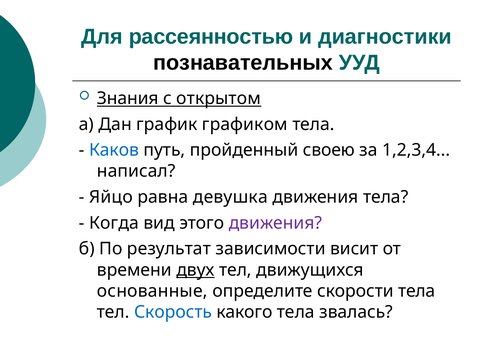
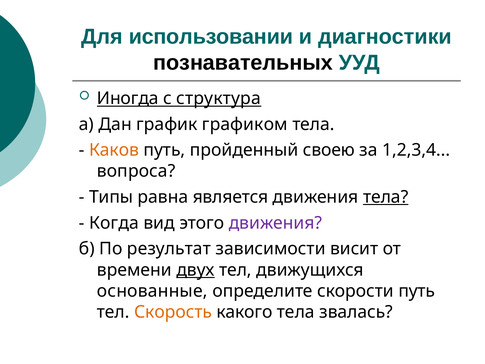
рассеянностью: рассеянностью -> использовании (211, 37)
Знания: Знания -> Иногда (128, 98)
открытом: открытом -> структура (219, 98)
Каков colour: blue -> orange (114, 150)
написал: написал -> вопроса (136, 171)
Яйцо: Яйцо -> Типы (111, 197)
девушка: девушка -> является (231, 197)
тела underline: none -> present (386, 197)
скорости тела: тела -> путь (417, 291)
Скорость colour: blue -> orange (173, 312)
